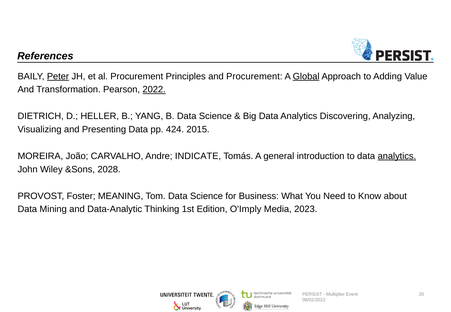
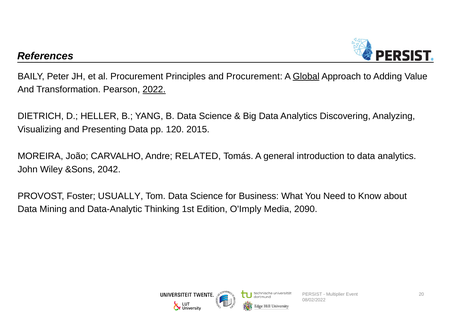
Peter underline: present -> none (58, 76)
424: 424 -> 120 (175, 130)
INDICATE: INDICATE -> RELATED (198, 156)
analytics underline: present -> none (397, 156)
2028: 2028 -> 2042 (109, 170)
MEANING: MEANING -> USUALLY (121, 196)
2023: 2023 -> 2090 (306, 209)
